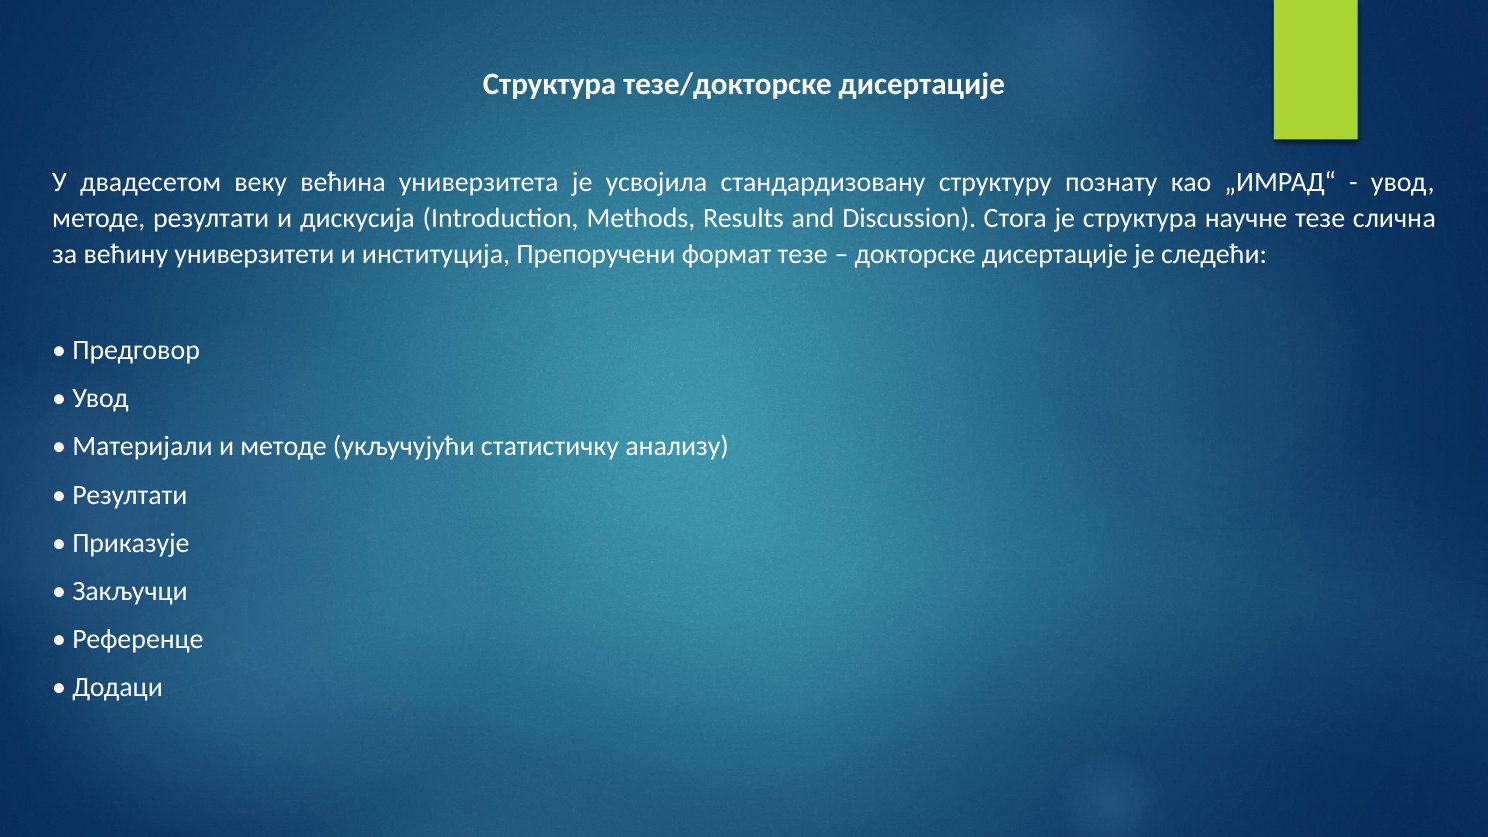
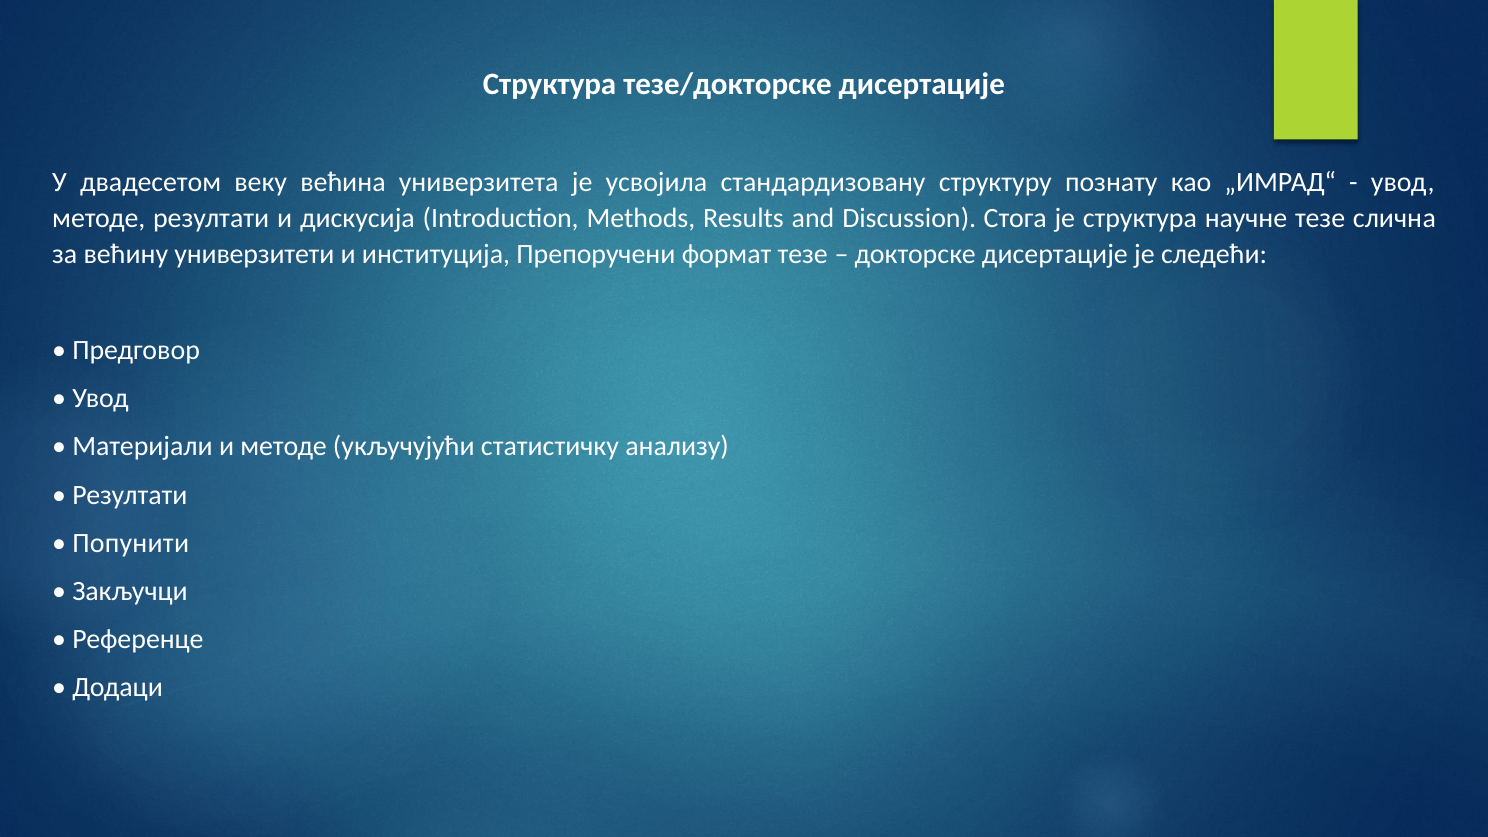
Приказује: Приказује -> Попунити (131, 543)
